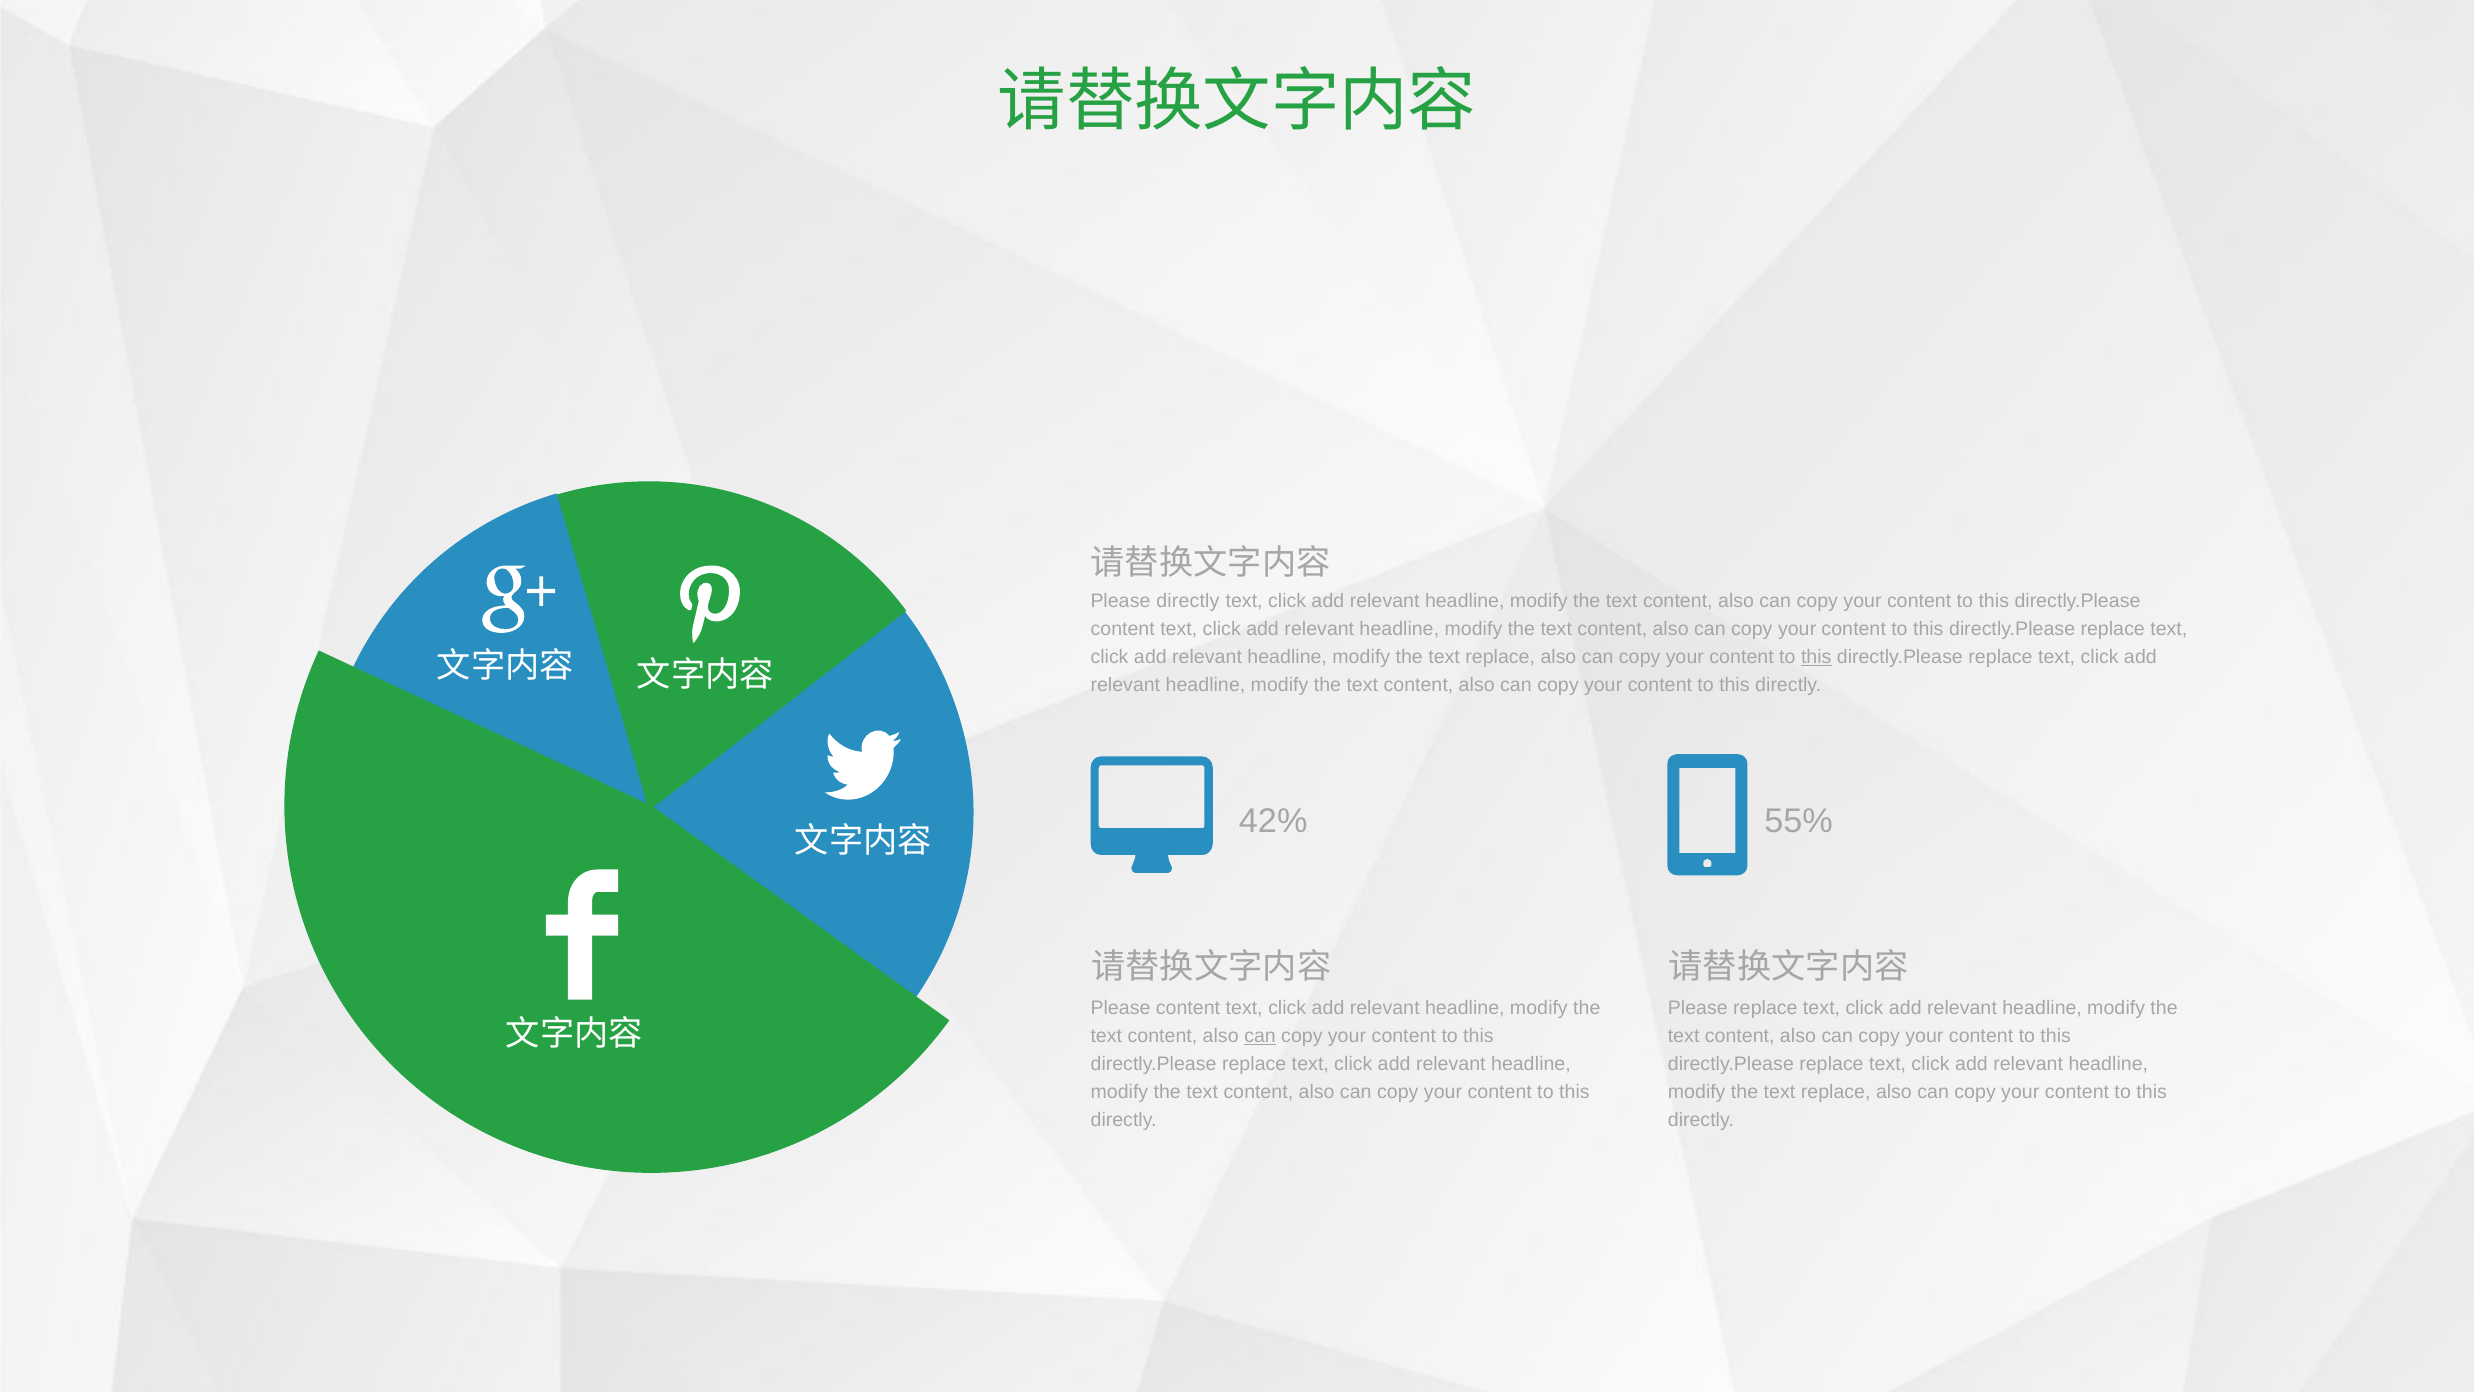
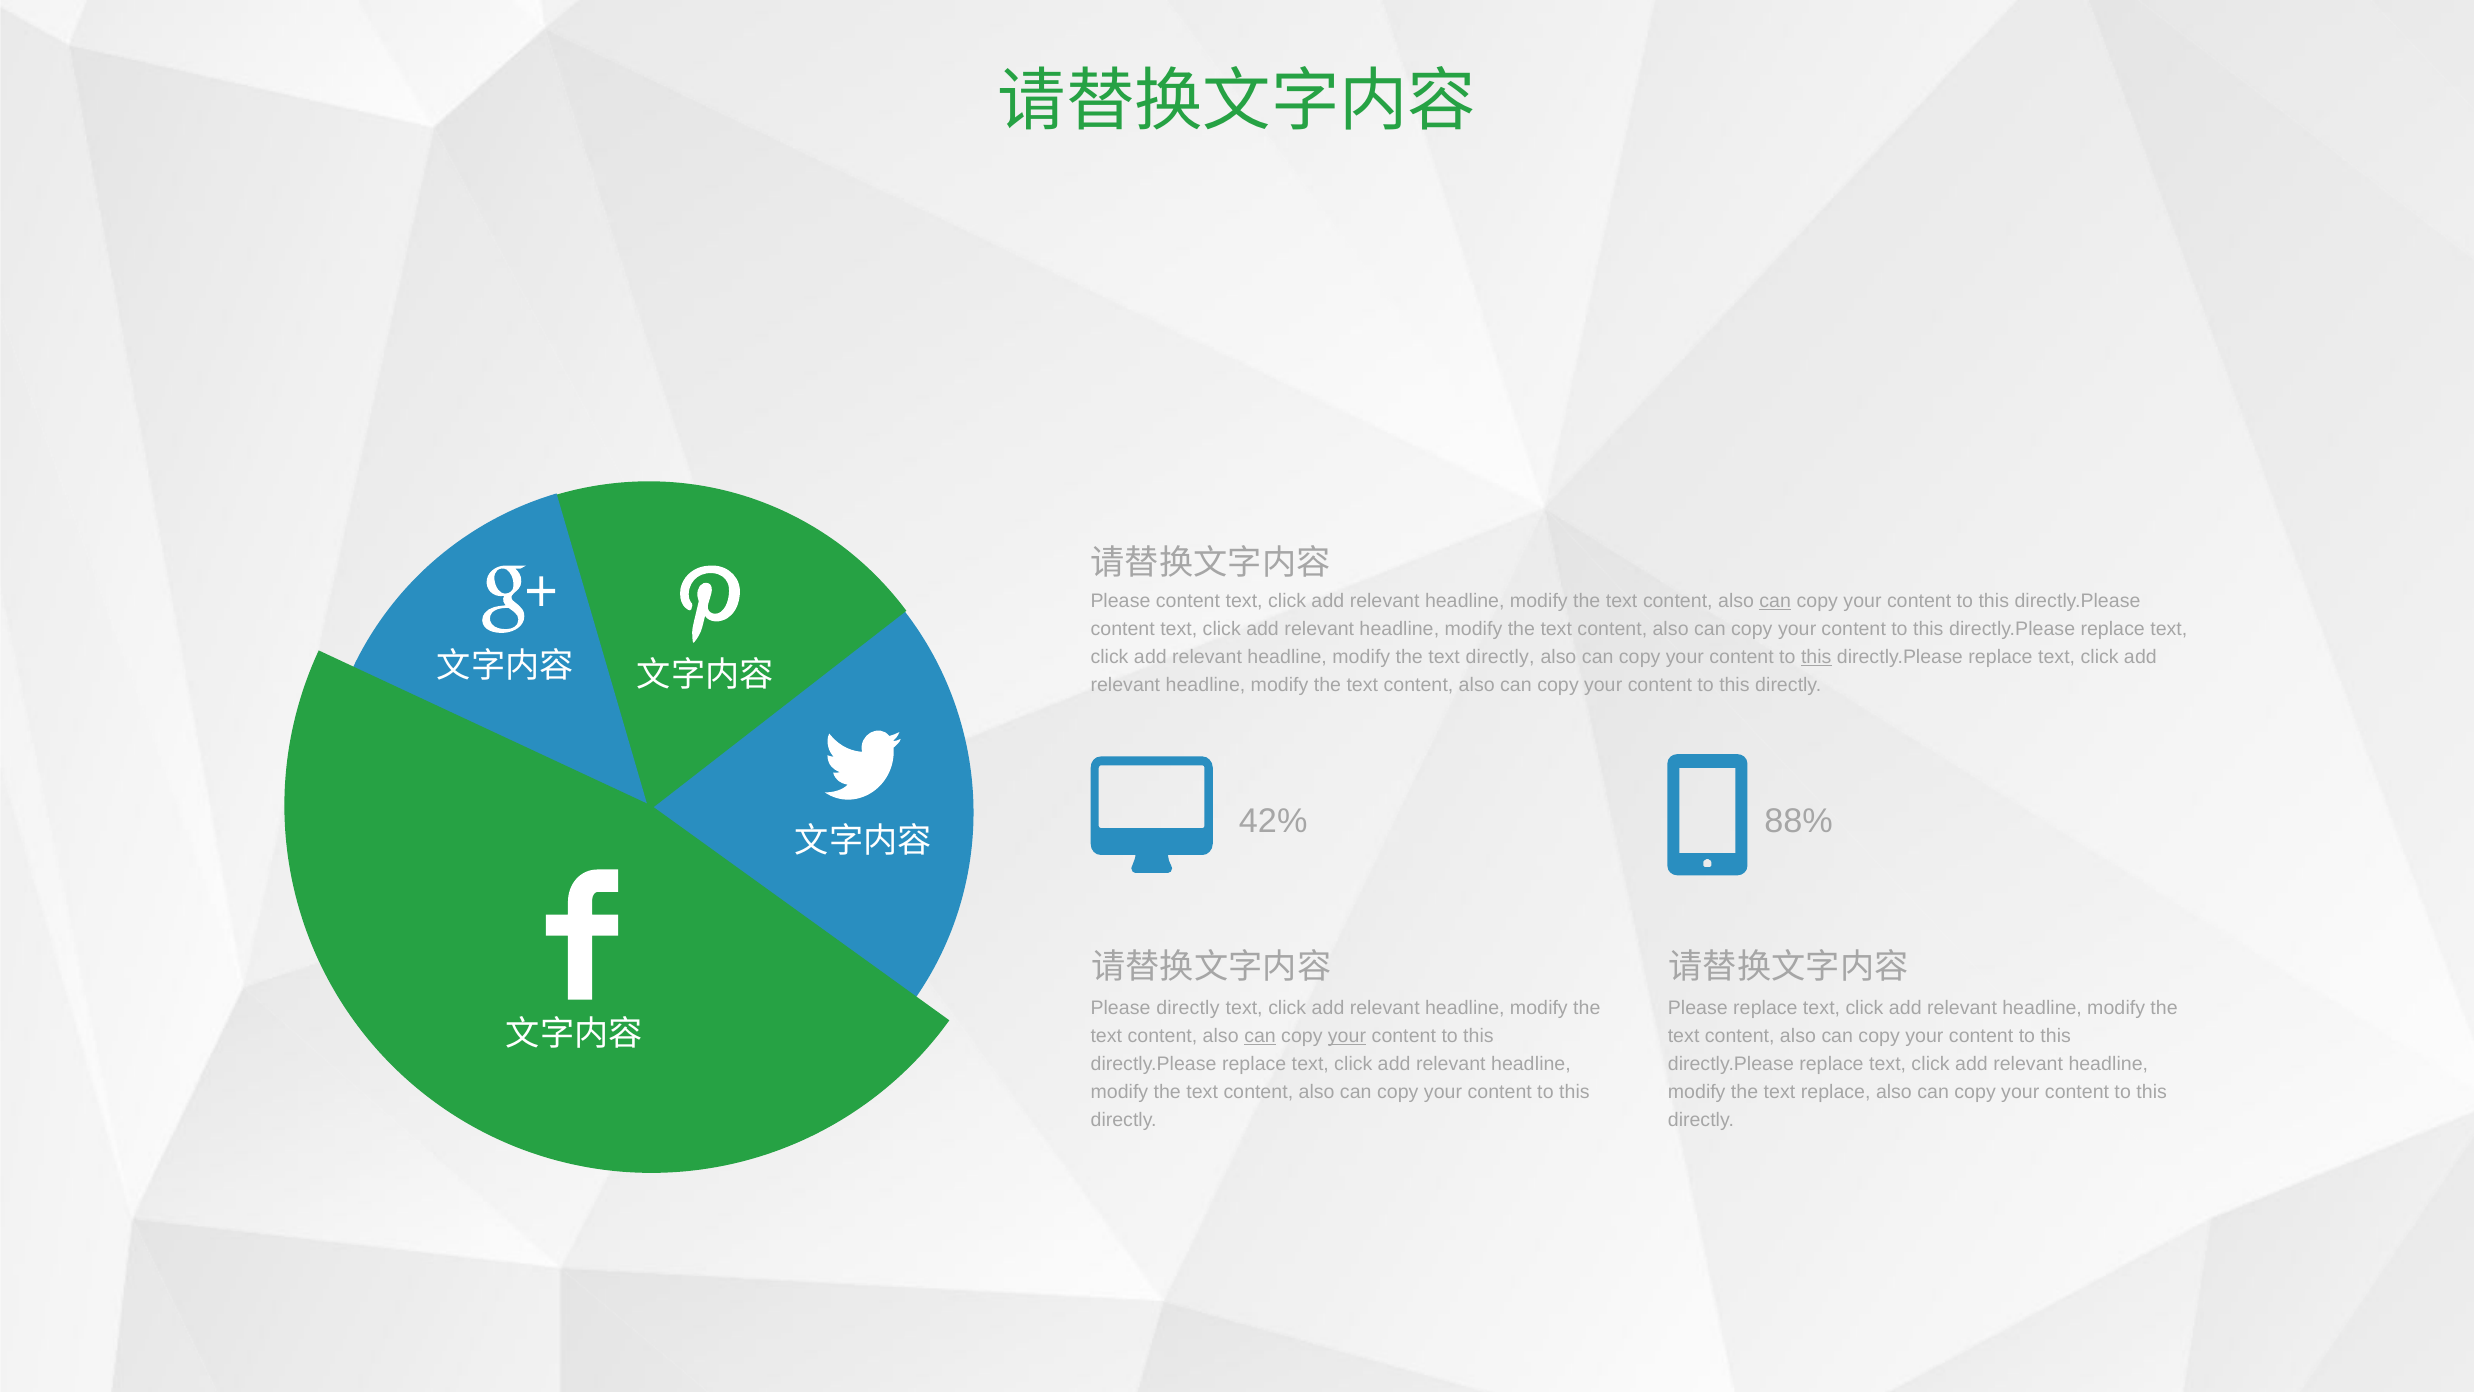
Please directly: directly -> content (1188, 601)
can underline: none -> present (1775, 601)
replace: replace -> directly (1500, 657)
55%: 55% -> 88% (1799, 821)
Please content: content -> directly (1188, 1008)
your underline: none -> present (1347, 1036)
